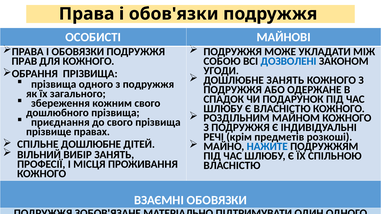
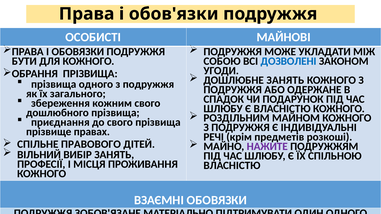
ПРАВ: ПРАВ -> БУТИ (24, 61)
СПІЛЬНЕ ДОШЛЮБНЕ: ДОШЛЮБНЕ -> ПРАВОВОГО (91, 144)
НАЖИТЕ colour: blue -> purple (267, 147)
